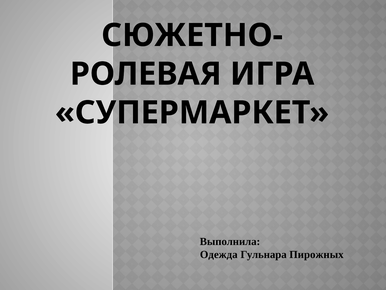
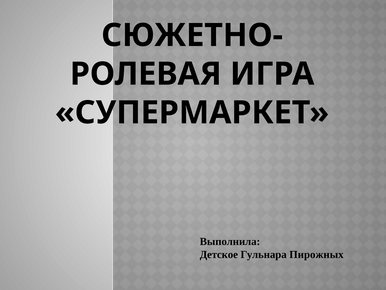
Одежда: Одежда -> Детское (219, 254)
